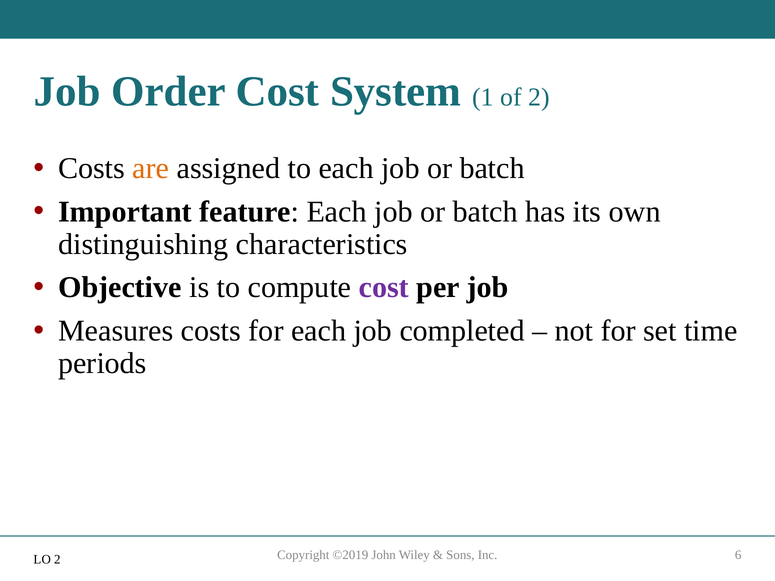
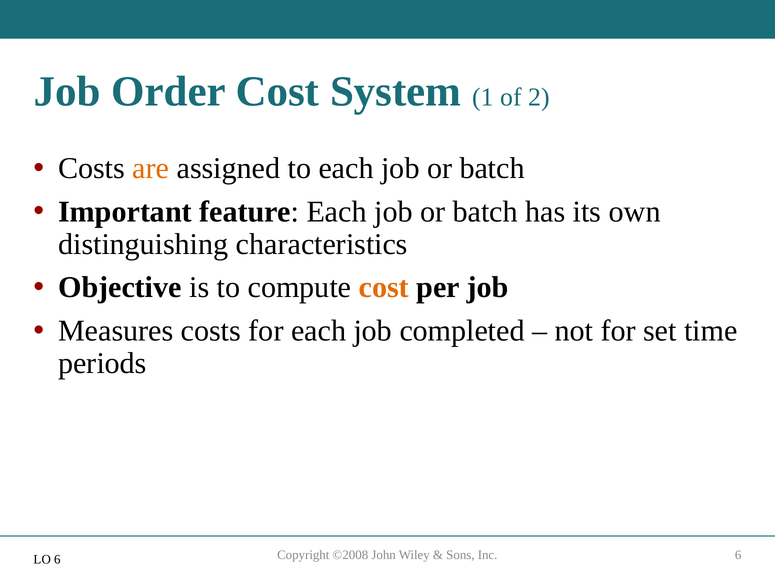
cost colour: purple -> orange (384, 288)
©2019: ©2019 -> ©2008 (350, 555)
O 2: 2 -> 6 (57, 560)
